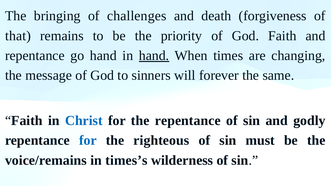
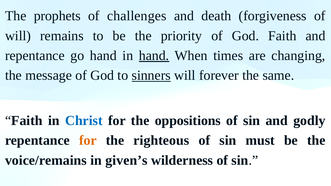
bringing: bringing -> prophets (57, 16)
that: that -> will (18, 36)
sinners underline: none -> present (151, 75)
the repentance: repentance -> oppositions (188, 121)
for colour: blue -> orange (88, 141)
times’s: times’s -> given’s (126, 160)
